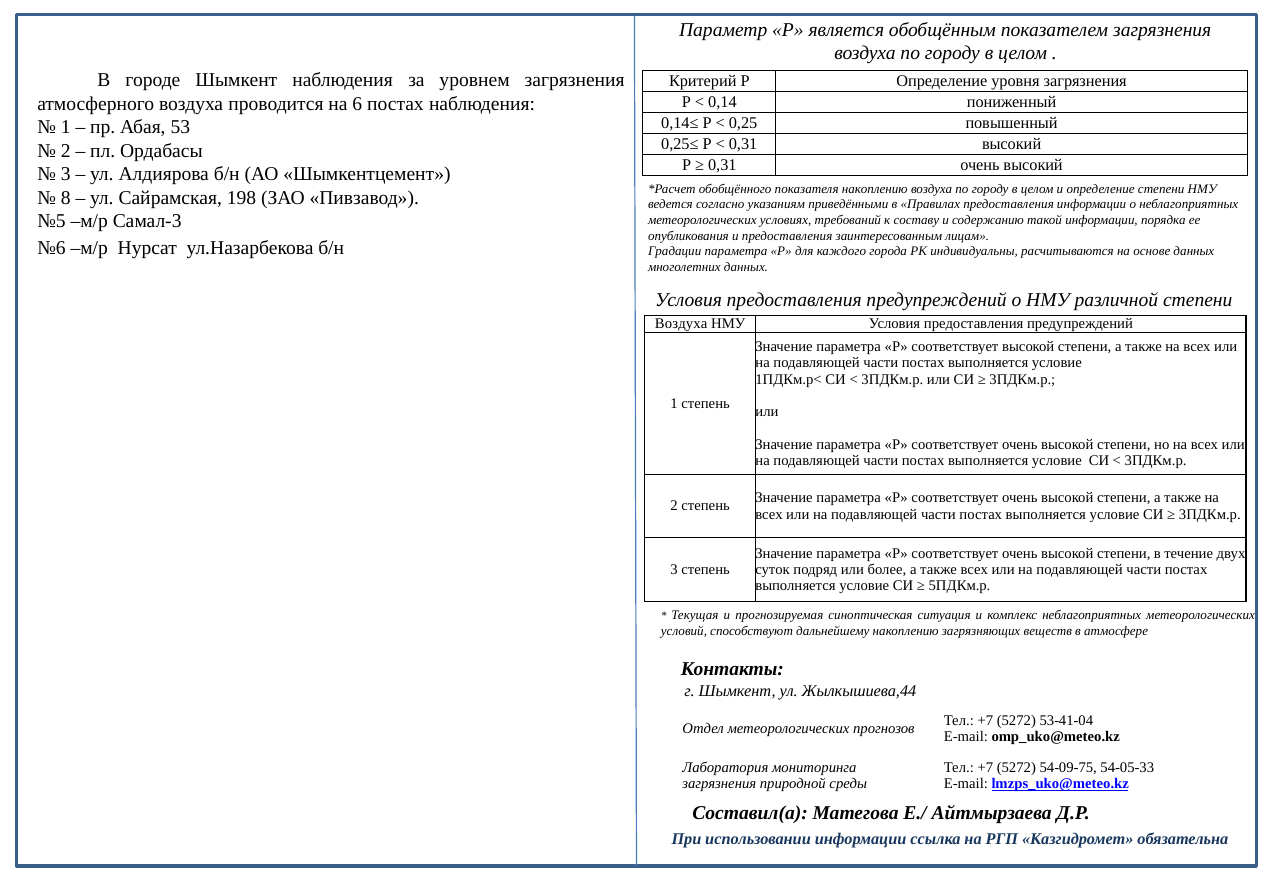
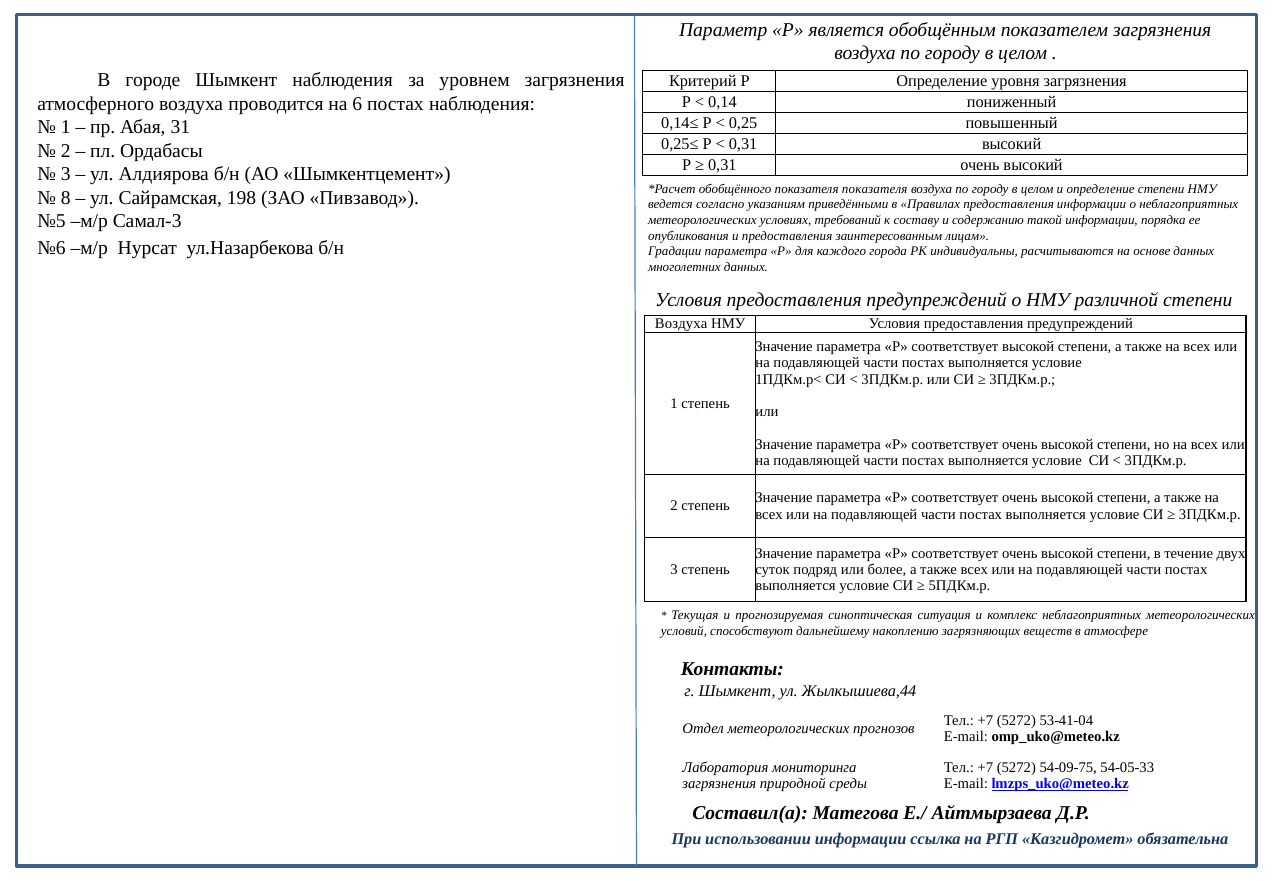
53: 53 -> 31 (180, 127)
показателя накоплению: накоплению -> показателя (875, 189)
